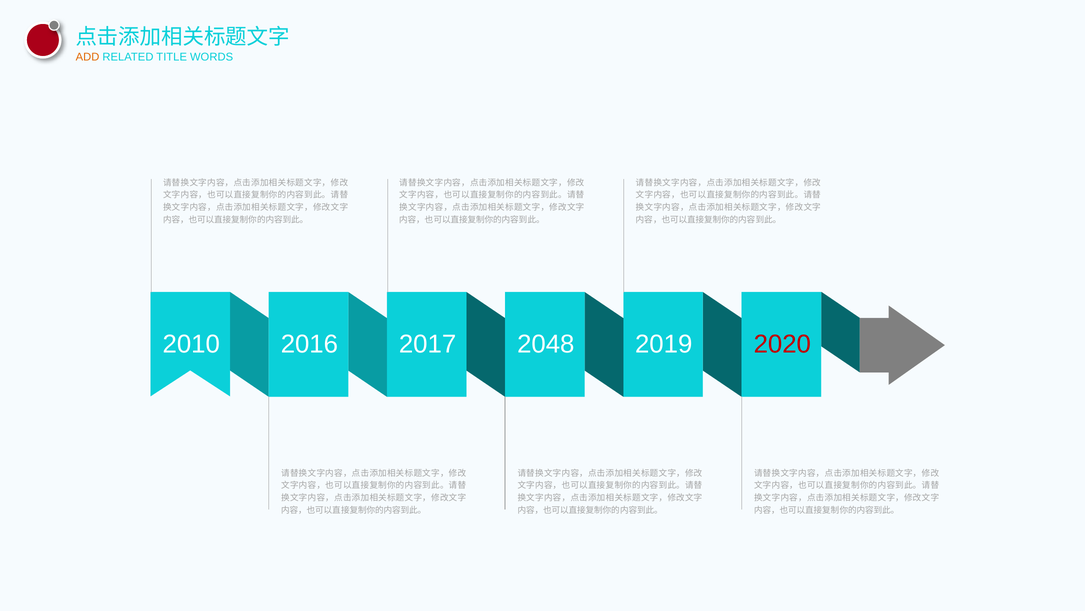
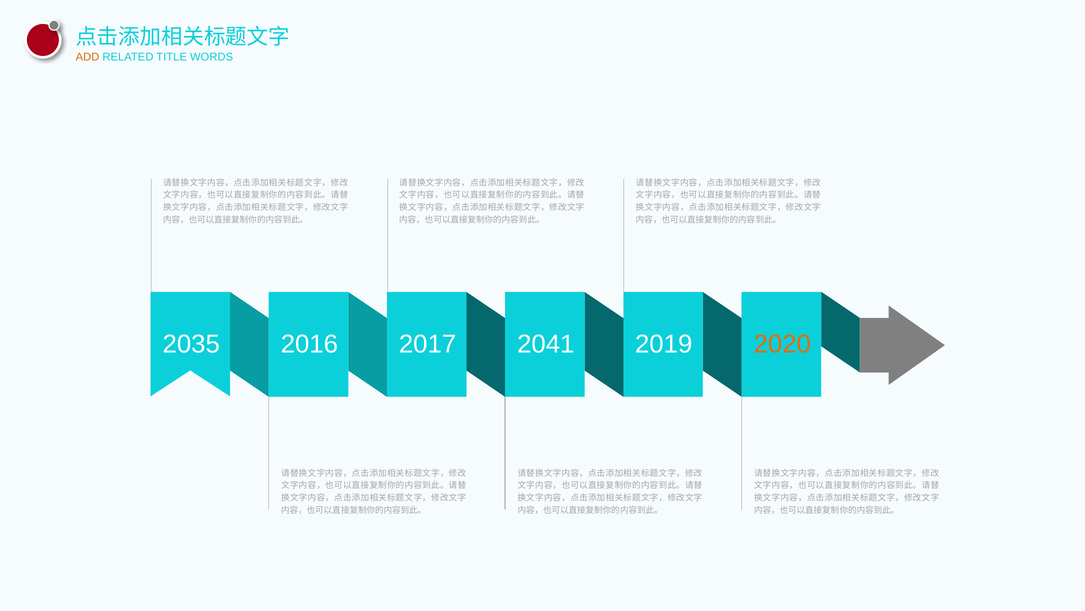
2010: 2010 -> 2035 (191, 344)
2048: 2048 -> 2041 (546, 344)
2020 colour: red -> orange (782, 344)
